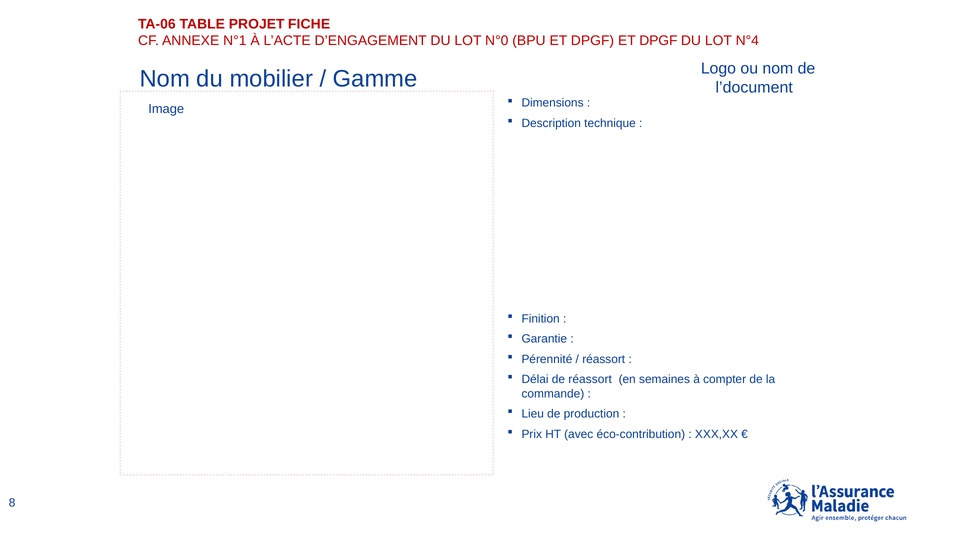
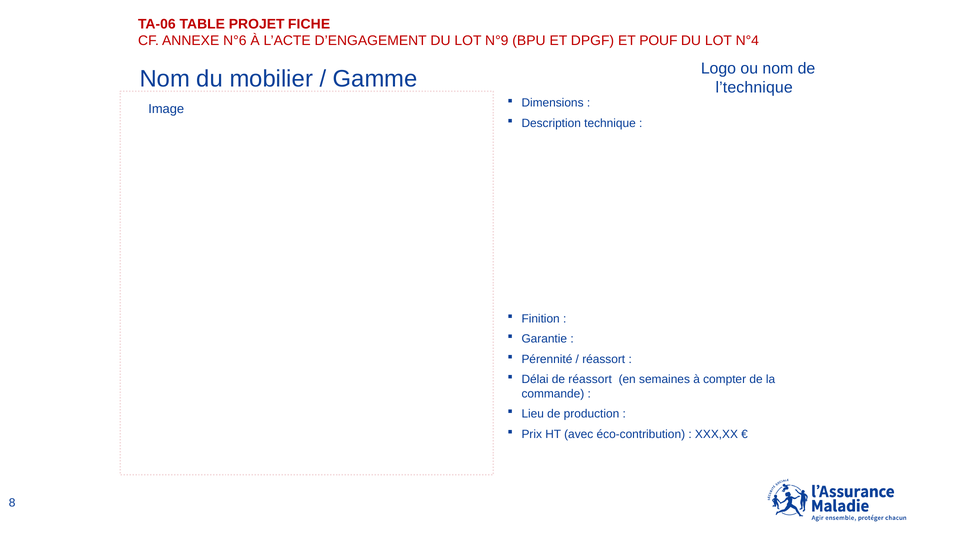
N°1: N°1 -> N°6 (235, 41)
N°0: N°0 -> N°9 (497, 41)
DPGF ET DPGF: DPGF -> POUF (658, 41)
l’document: l’document -> l’technique (754, 88)
